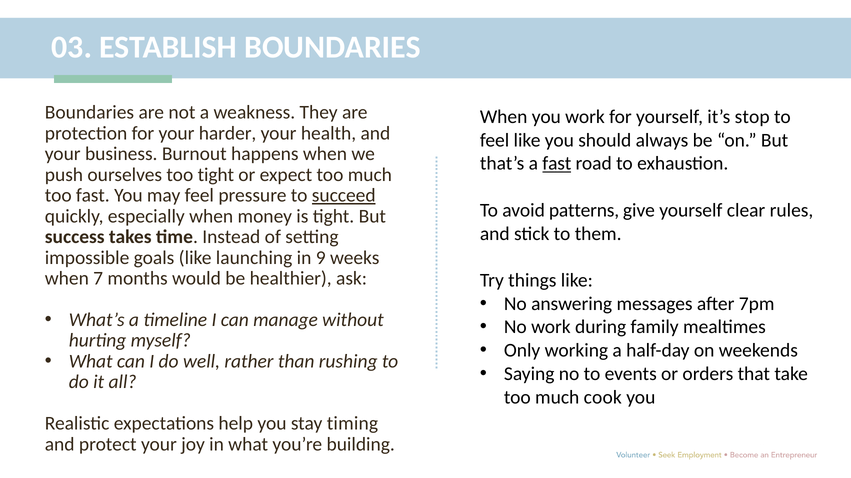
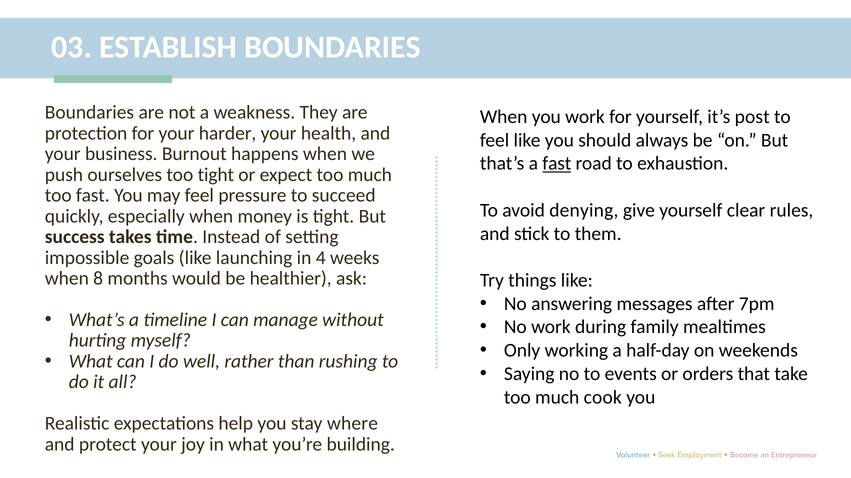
stop: stop -> post (752, 117)
succeed underline: present -> none (344, 196)
patterns: patterns -> denying (584, 211)
9: 9 -> 4 (321, 258)
7: 7 -> 8 (98, 279)
timing: timing -> where (352, 424)
